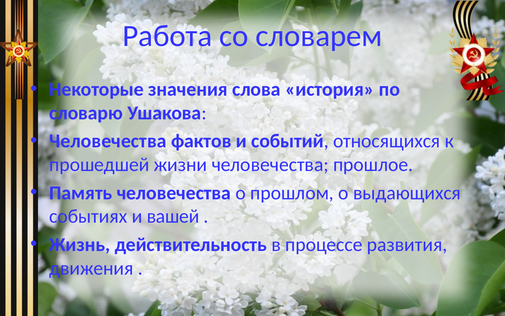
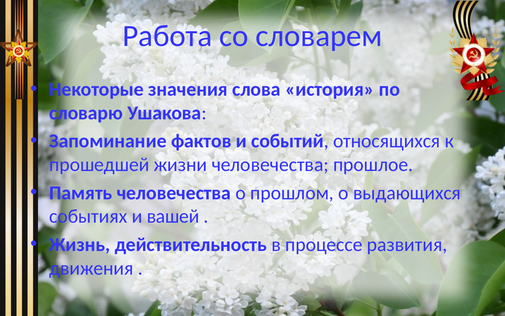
Человечества: Человечества -> Запоминание (108, 141)
